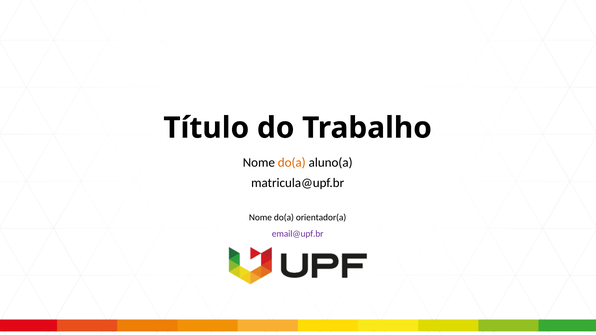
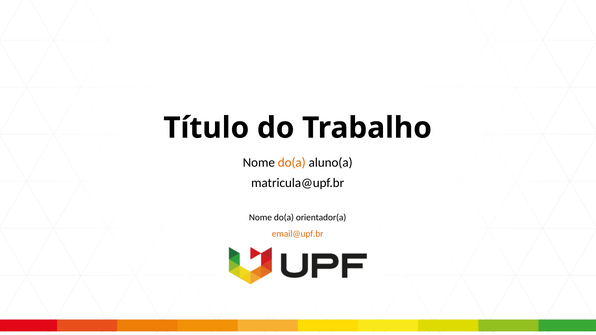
email@upf.br colour: purple -> orange (298, 234)
